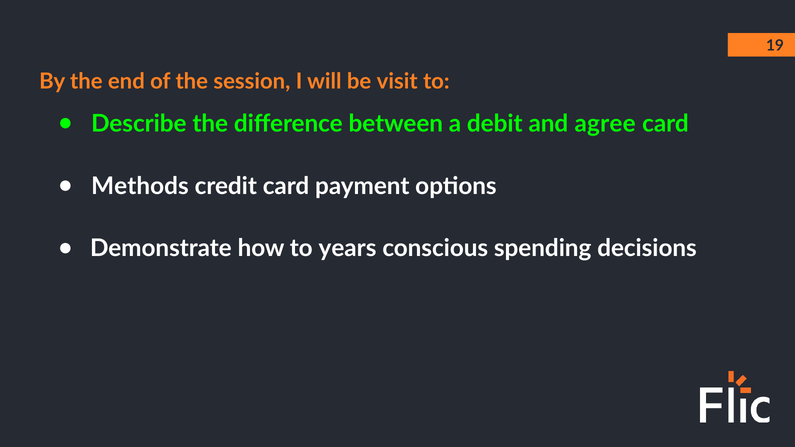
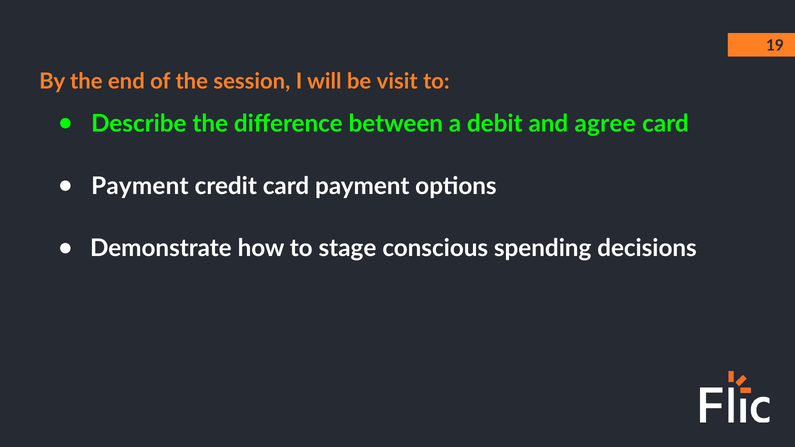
Methods: Methods -> Payment (140, 186)
years: years -> stage (347, 248)
